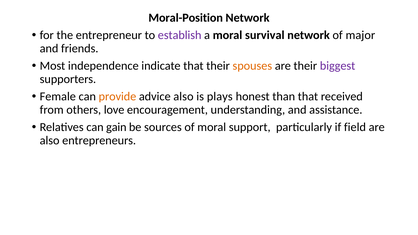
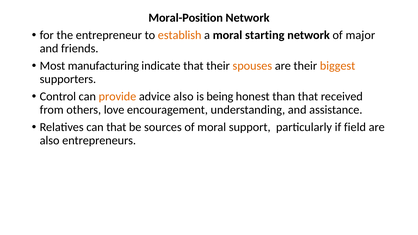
establish colour: purple -> orange (180, 35)
survival: survival -> starting (265, 35)
independence: independence -> manufacturing (103, 66)
biggest colour: purple -> orange (338, 66)
Female: Female -> Control (58, 97)
plays: plays -> being (220, 97)
can gain: gain -> that (116, 127)
